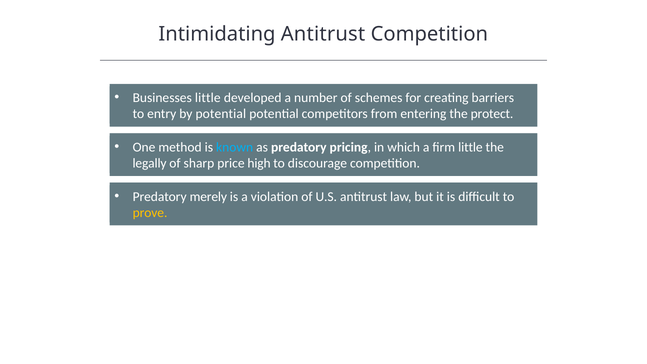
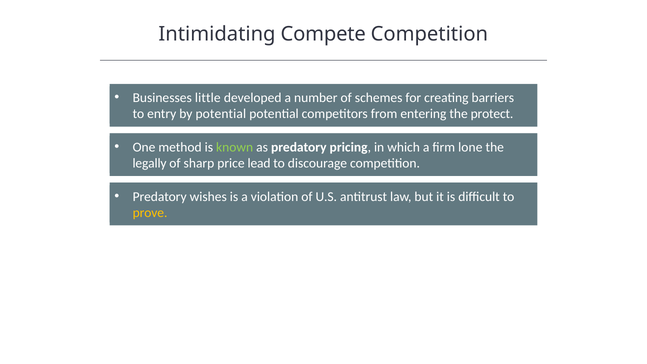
Intimidating Antitrust: Antitrust -> Compete (323, 34)
known colour: light blue -> light green (235, 147)
firm little: little -> lone (470, 147)
high: high -> lead (259, 163)
merely: merely -> wishes (208, 197)
